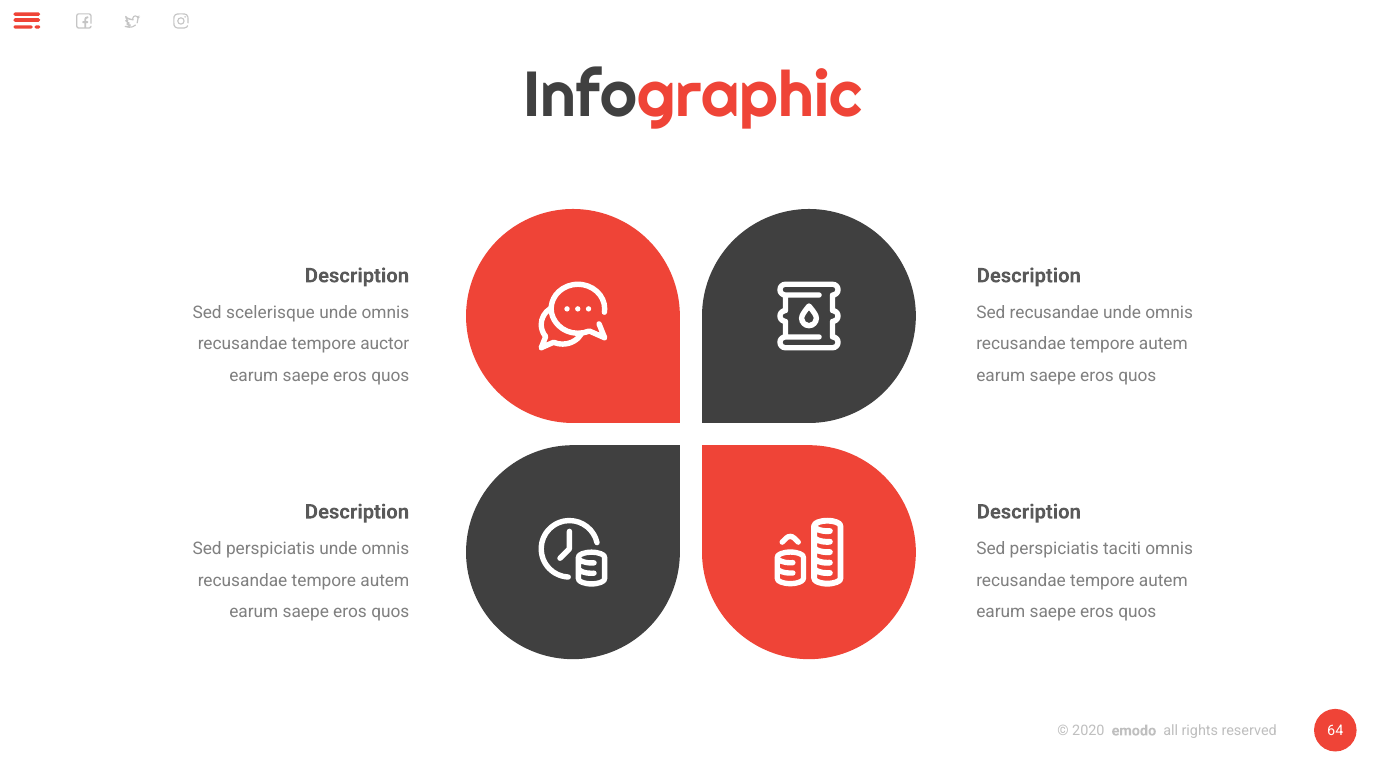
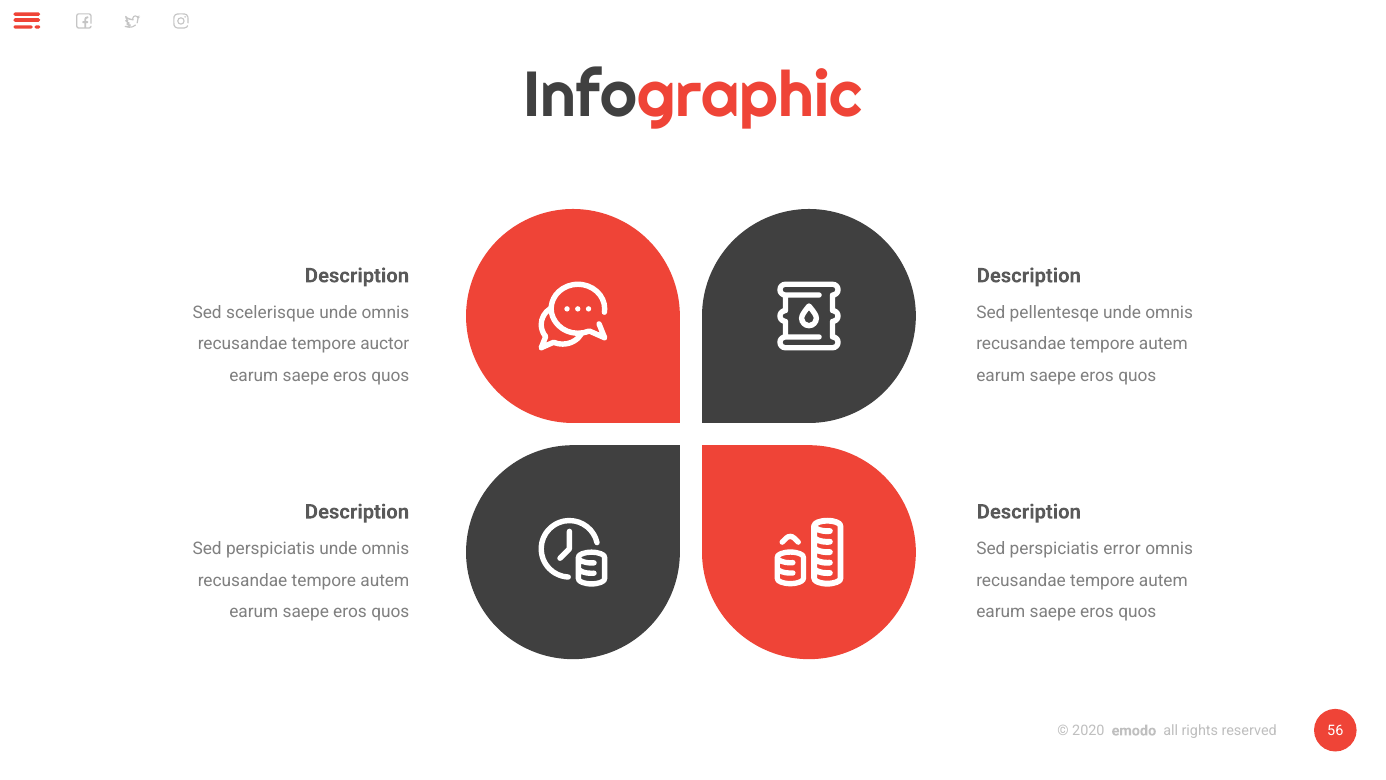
Sed recusandae: recusandae -> pellentesqe (1054, 313)
taciti: taciti -> error (1122, 549)
64: 64 -> 56 (1335, 731)
